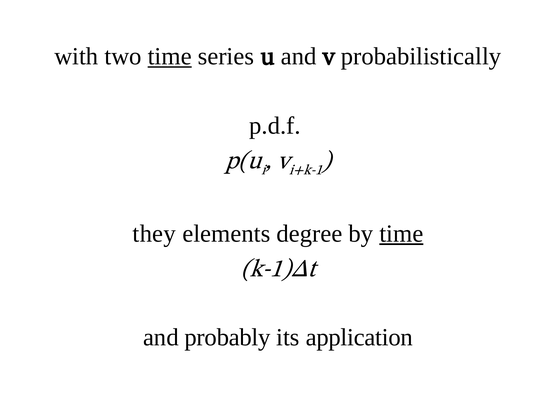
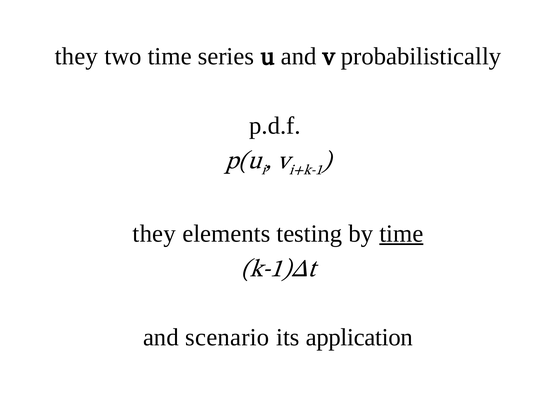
with: with -> they (76, 56)
time underline: present -> none (170, 56)
degree: degree -> testing (309, 234)
probably: probably -> scenario (227, 337)
